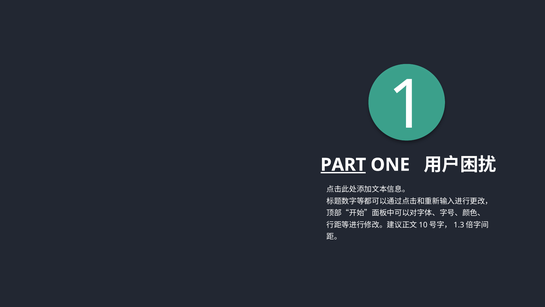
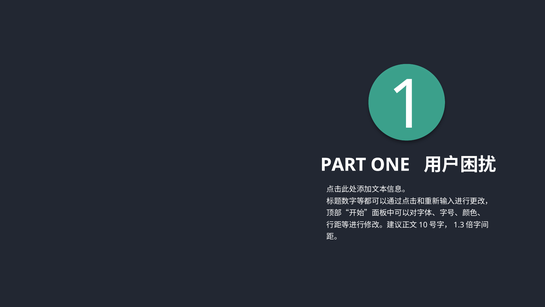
PART underline: present -> none (343, 165)
